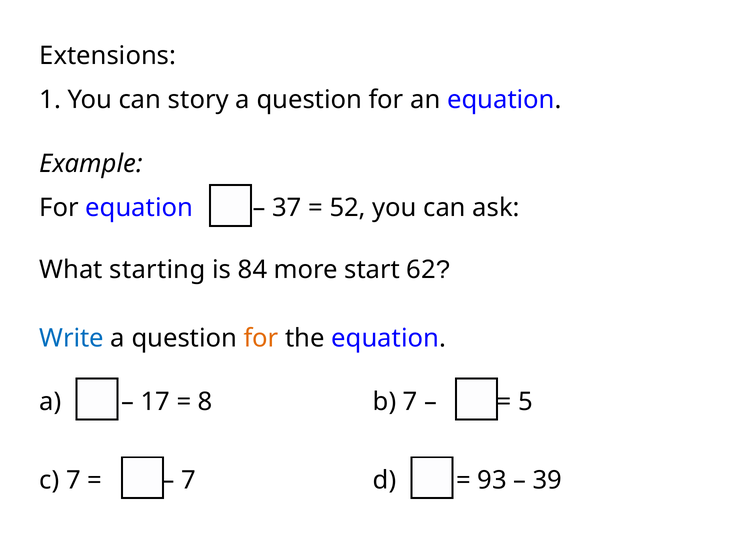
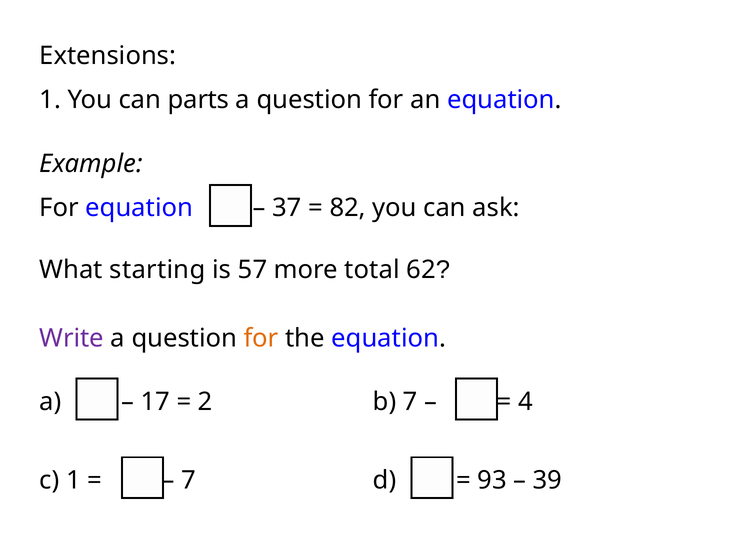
story: story -> parts (199, 100)
52: 52 -> 82 (348, 208)
84: 84 -> 57 (253, 270)
start: start -> total (372, 270)
Write colour: blue -> purple (72, 339)
8: 8 -> 2 (205, 402)
5: 5 -> 4 (526, 402)
c 7: 7 -> 1 (73, 481)
